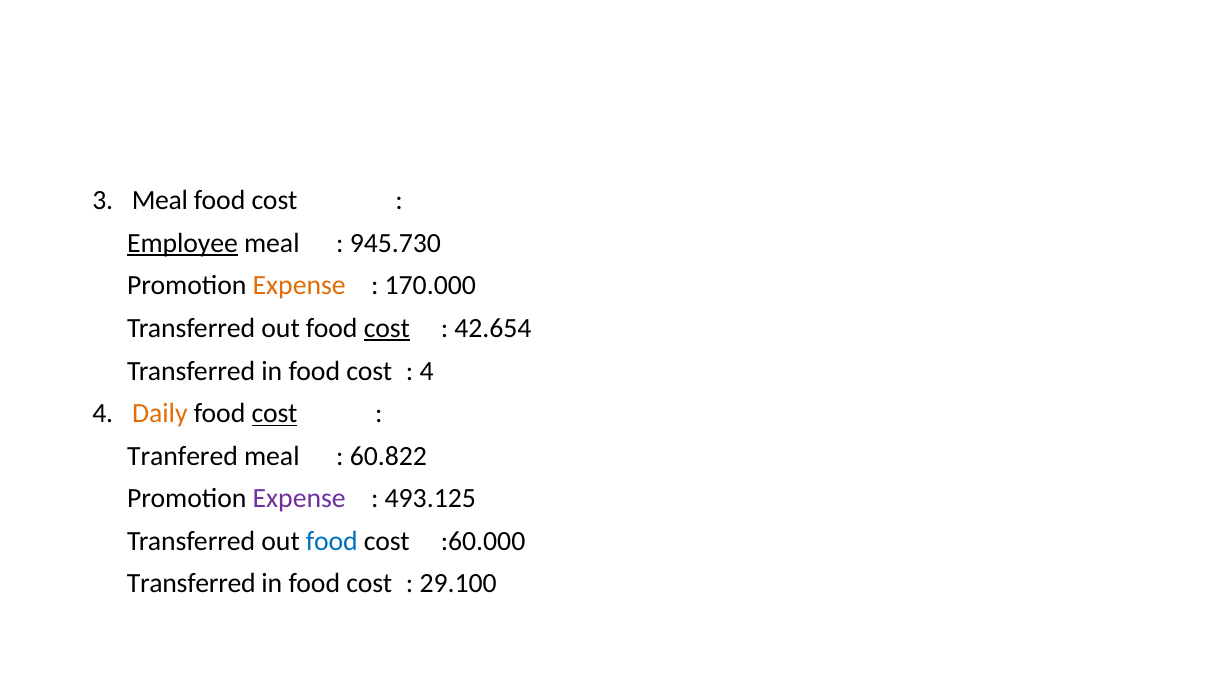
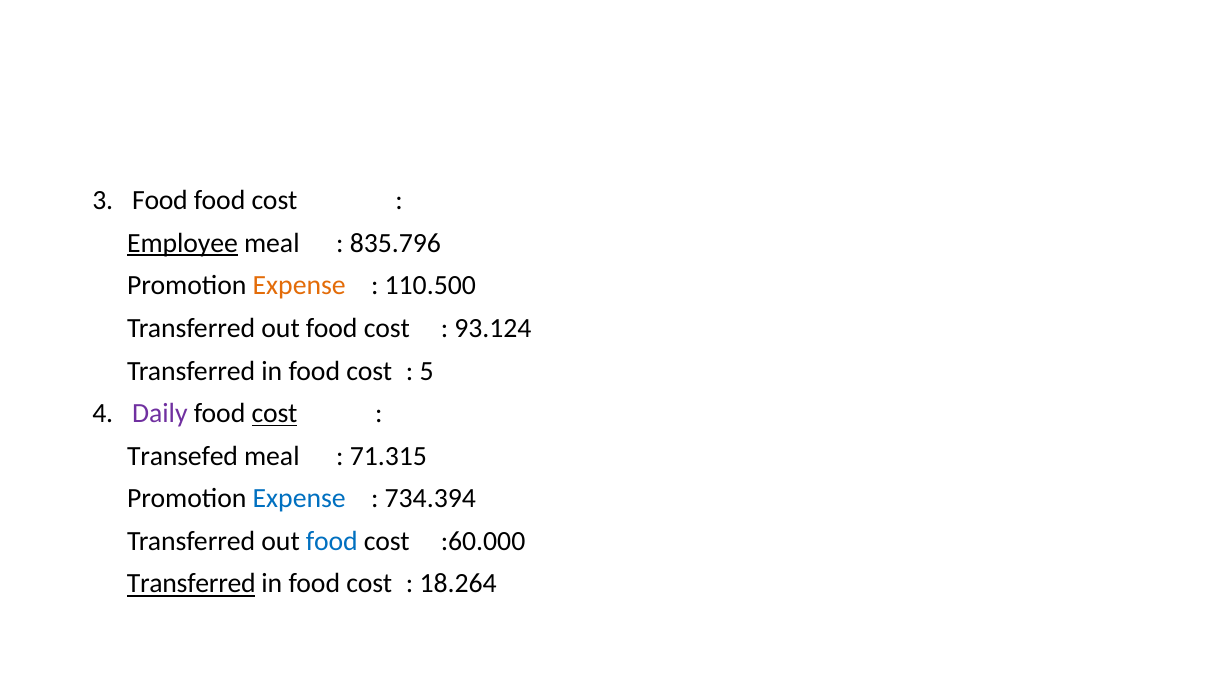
3 Meal: Meal -> Food (160, 201)
945.730: 945.730 -> 835.796 (395, 243)
170.000: 170.000 -> 110.500 (430, 286)
cost underline: present -> none (387, 328)
42.654: 42.654 -> 93.124 (493, 328)
4: 4 -> 5 (427, 371)
Daily colour: orange -> purple (160, 414)
Tranfered: Tranfered -> Transefed (183, 456)
60.822: 60.822 -> 71.315 (388, 456)
Expense colour: purple -> blue (299, 499)
493.125: 493.125 -> 734.394 (430, 499)
Transferred underline: none -> present (191, 584)
29.100: 29.100 -> 18.264 (458, 584)
